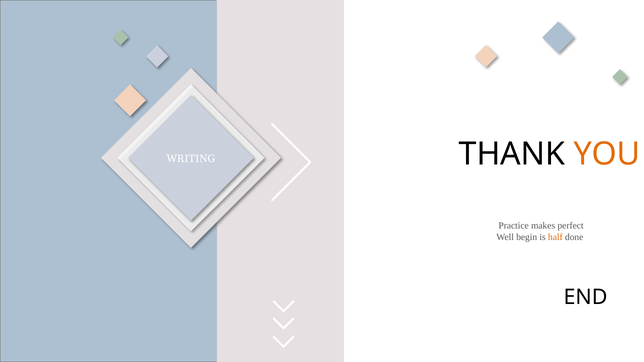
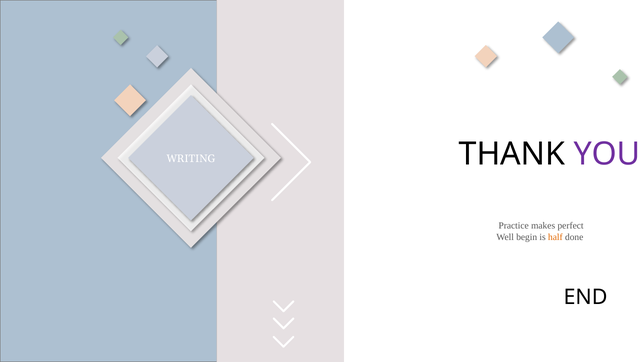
YOU colour: orange -> purple (607, 154)
